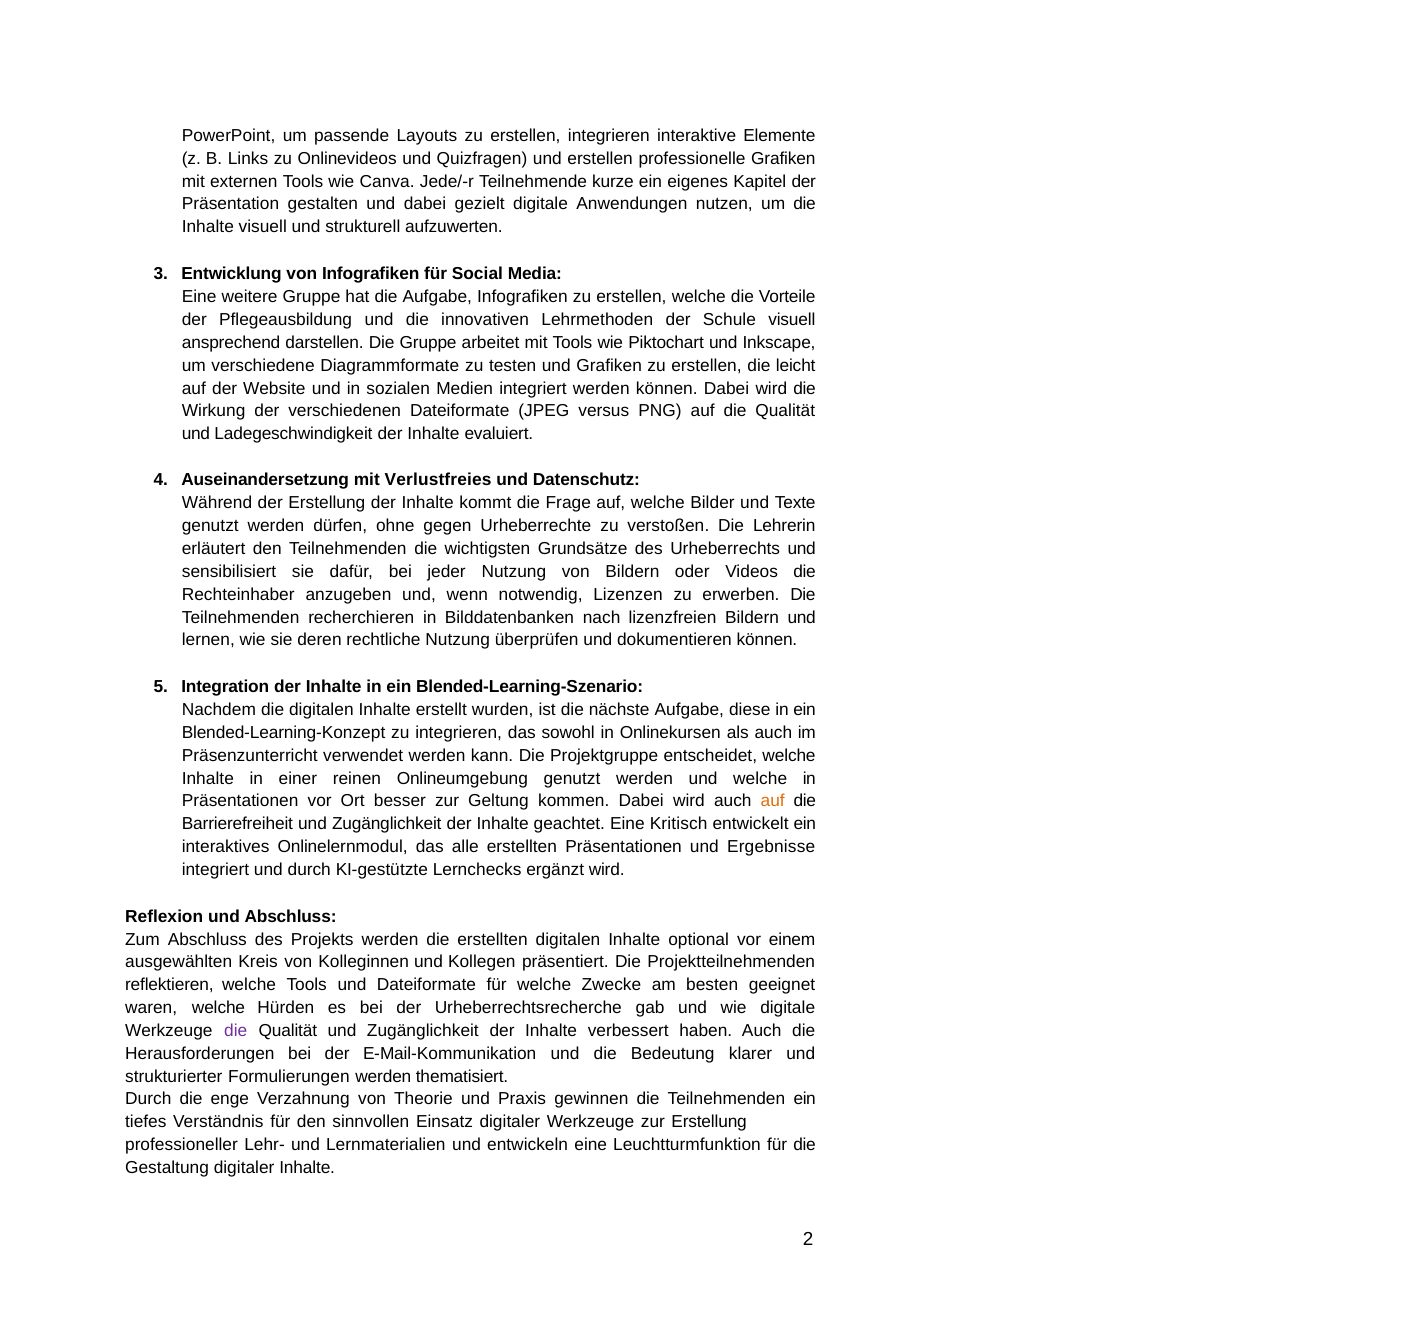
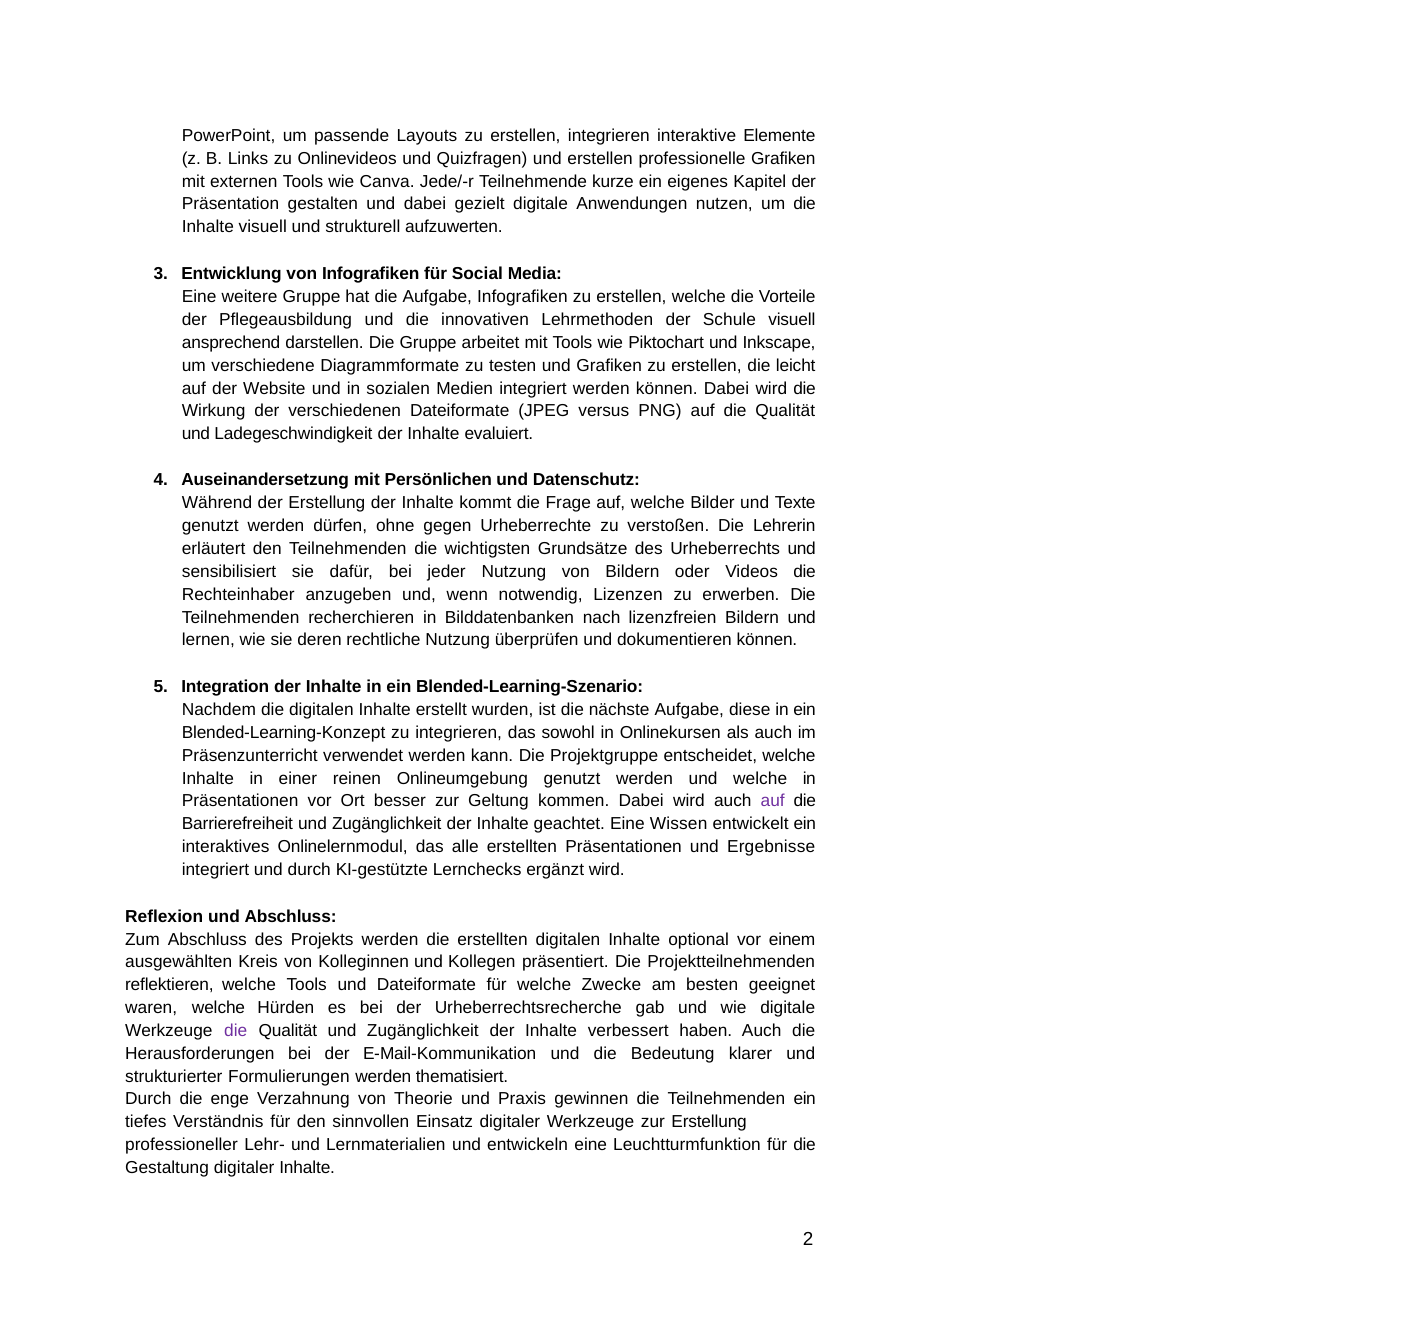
Verlustfreies: Verlustfreies -> Persönlichen (438, 481)
auf colour: orange -> purple (773, 802)
Kritisch: Kritisch -> Wissen (679, 825)
